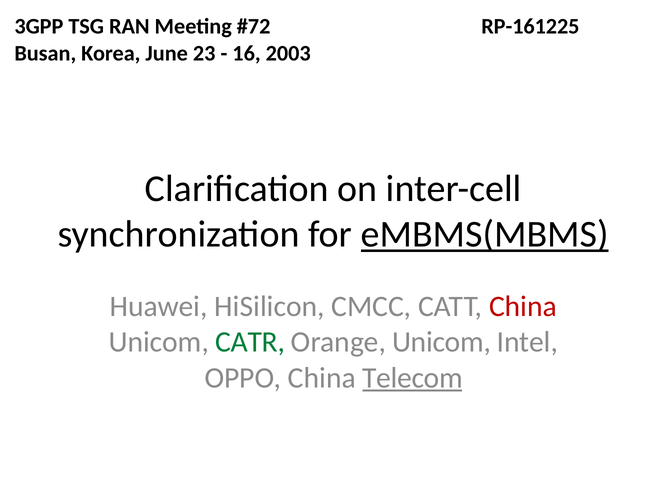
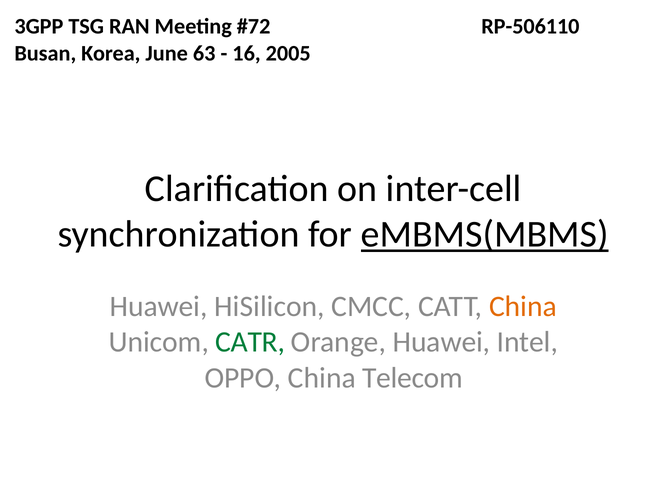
RP-161225: RP-161225 -> RP-506110 (530, 27)
23: 23 -> 63 (204, 53)
2003: 2003 -> 2005 (288, 53)
China colour: red -> orange (523, 307)
Orange Unicom: Unicom -> Huawei (441, 342)
Telecom underline: present -> none (412, 378)
